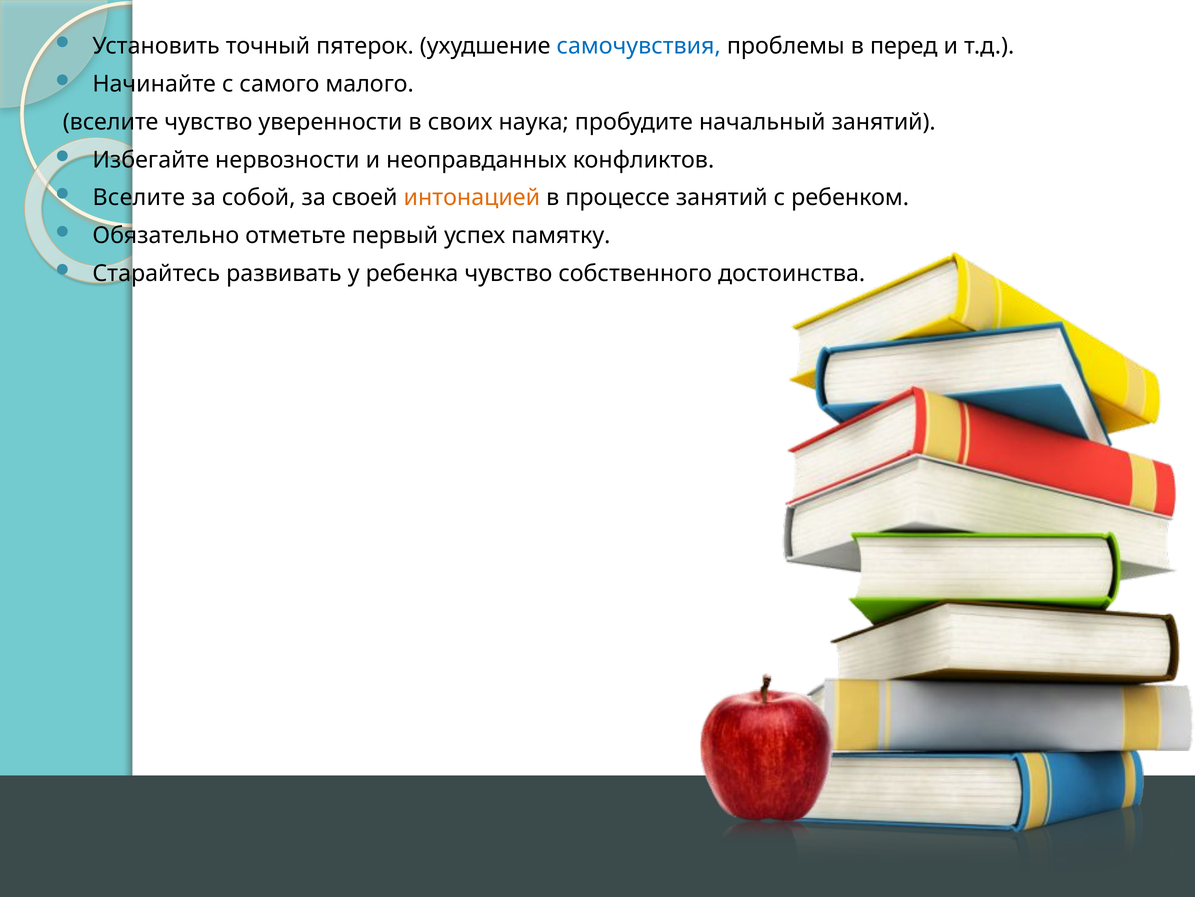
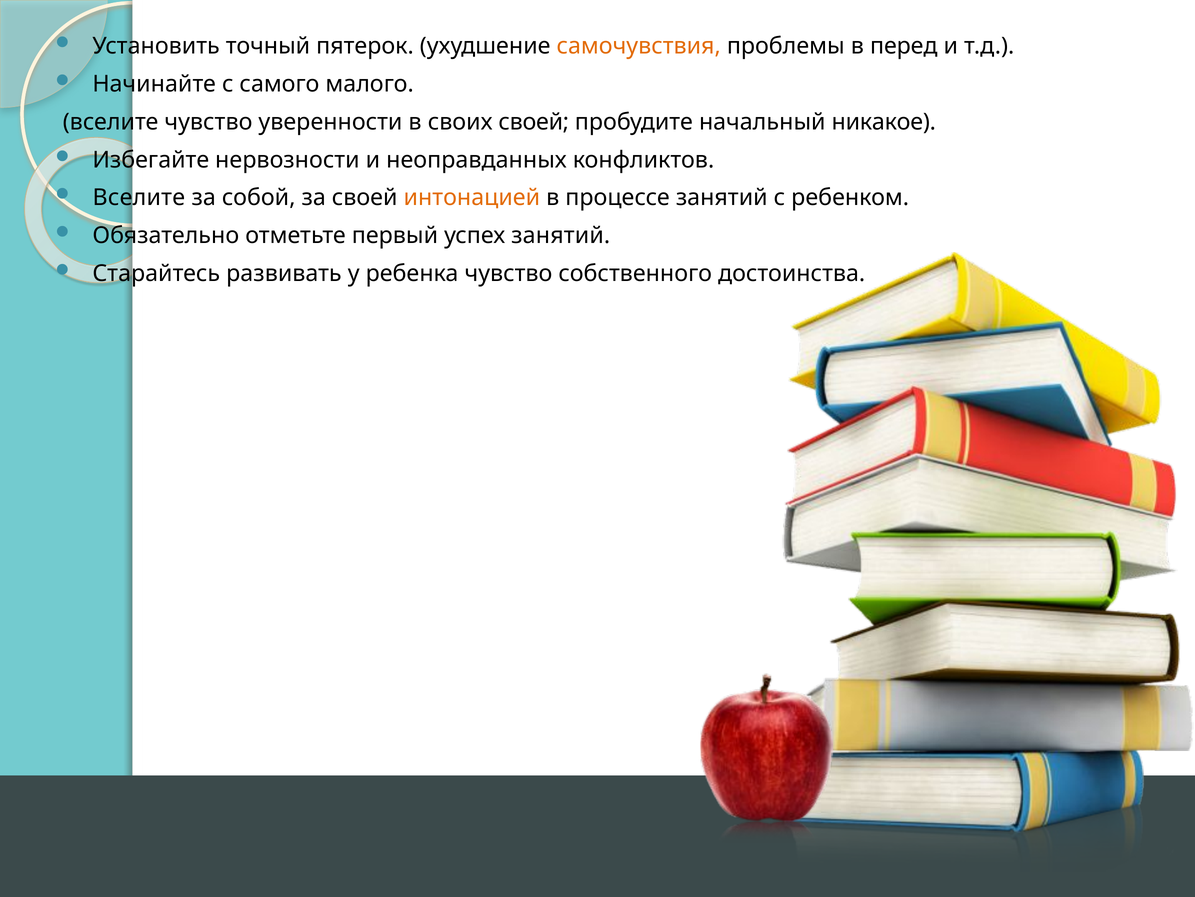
самочувствия colour: blue -> orange (639, 46)
своих наука: наука -> своей (534, 122)
начальный занятий: занятий -> никакое (884, 122)
успех памятку: памятку -> занятий (561, 235)
